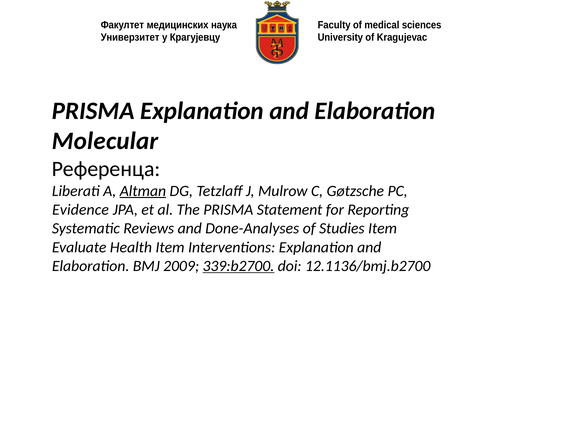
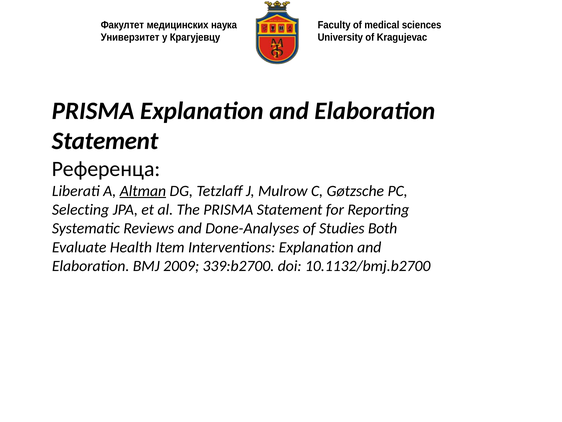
Molecular: Molecular -> Statement (105, 141)
Evidence: Evidence -> Selecting (81, 209)
Studies Item: Item -> Both (383, 228)
339:b2700 underline: present -> none (238, 266)
12.1136/bmj.b2700: 12.1136/bmj.b2700 -> 10.1132/bmj.b2700 (368, 266)
